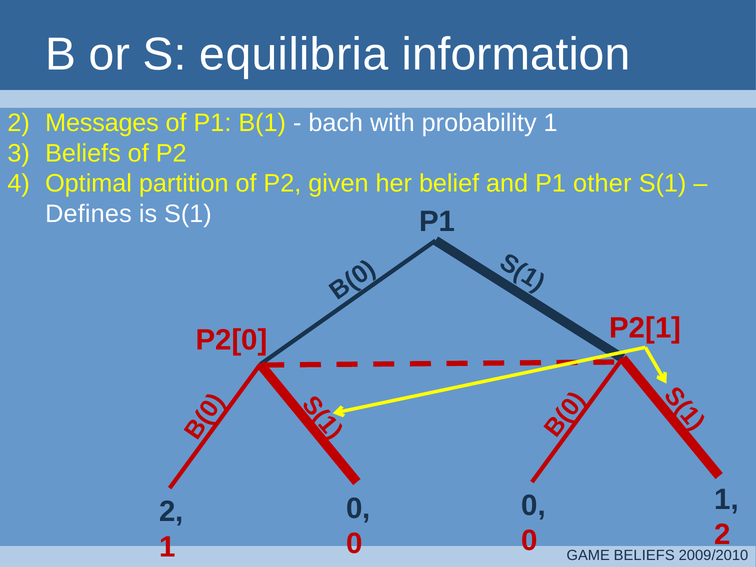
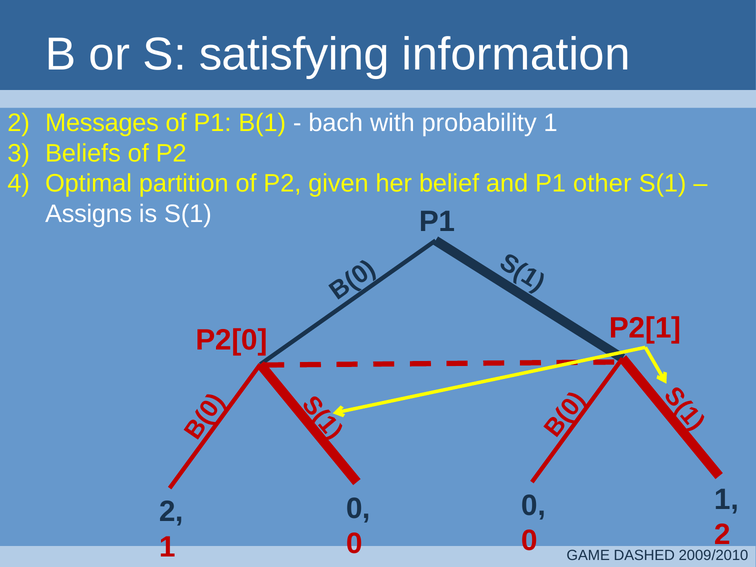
equilibria: equilibria -> satisfying (294, 55)
Defines: Defines -> Assigns (89, 214)
GAME BELIEFS: BELIEFS -> DASHED (644, 555)
